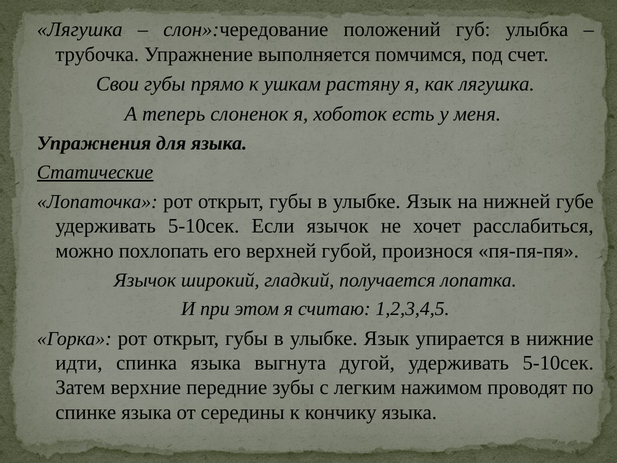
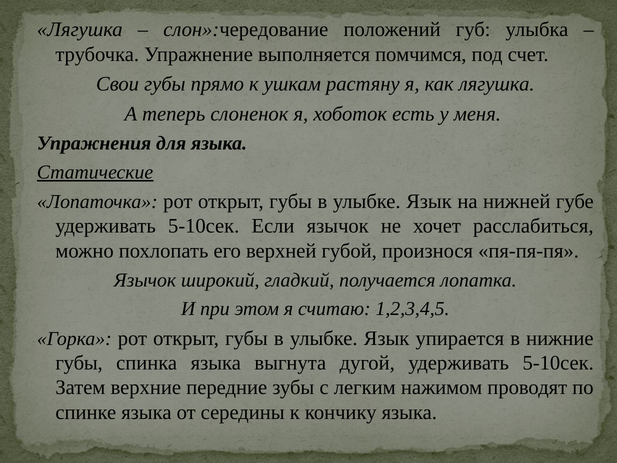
идти: идти -> губы (79, 363)
